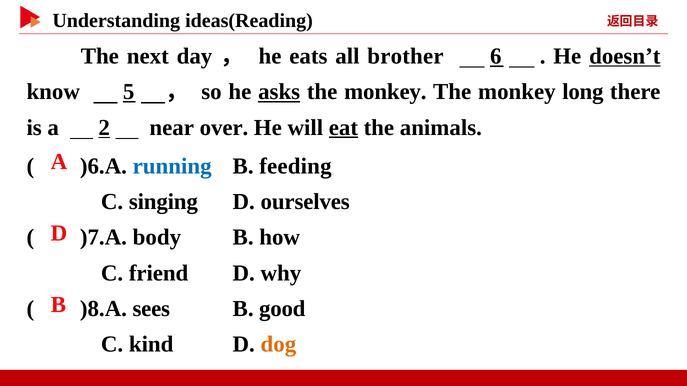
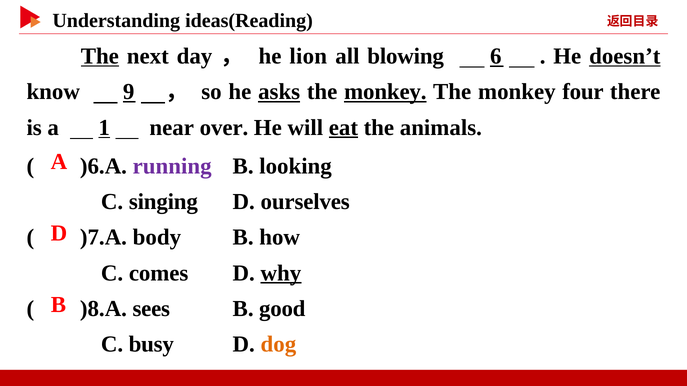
The underline: none -> present (100, 56)
eats: eats -> lion (308, 56)
brother: brother -> blowing (406, 56)
5: 5 -> 9 (129, 92)
monkey underline: none -> present (385, 92)
long: long -> four (583, 92)
2: 2 -> 1 (104, 128)
running colour: blue -> purple (172, 166)
feeding: feeding -> looking (296, 166)
friend: friend -> comes (159, 273)
why underline: none -> present (281, 273)
kind: kind -> busy (151, 345)
